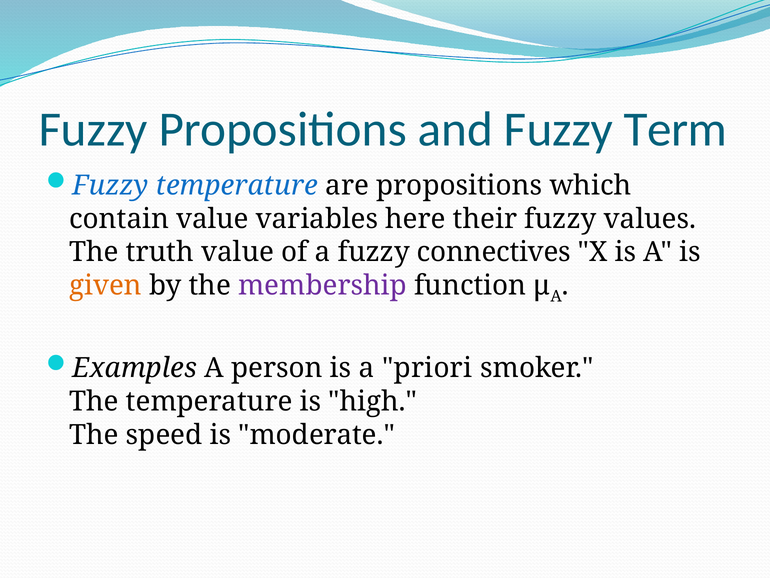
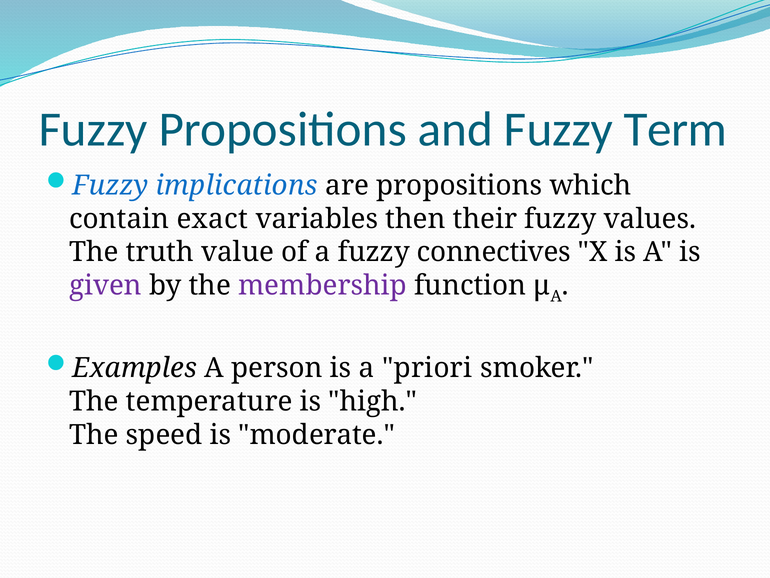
Fuzzy temperature: temperature -> implications (237, 185)
contain value: value -> exact (212, 219)
here: here -> then (416, 219)
given colour: orange -> purple (106, 285)
